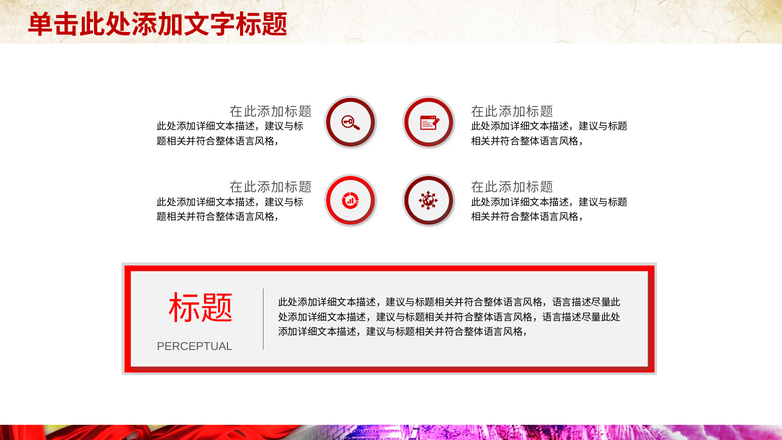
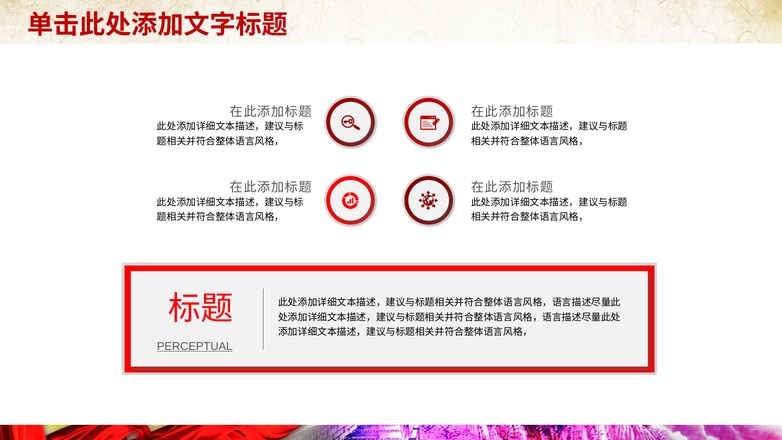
PERCEPTUAL underline: none -> present (195, 346)
